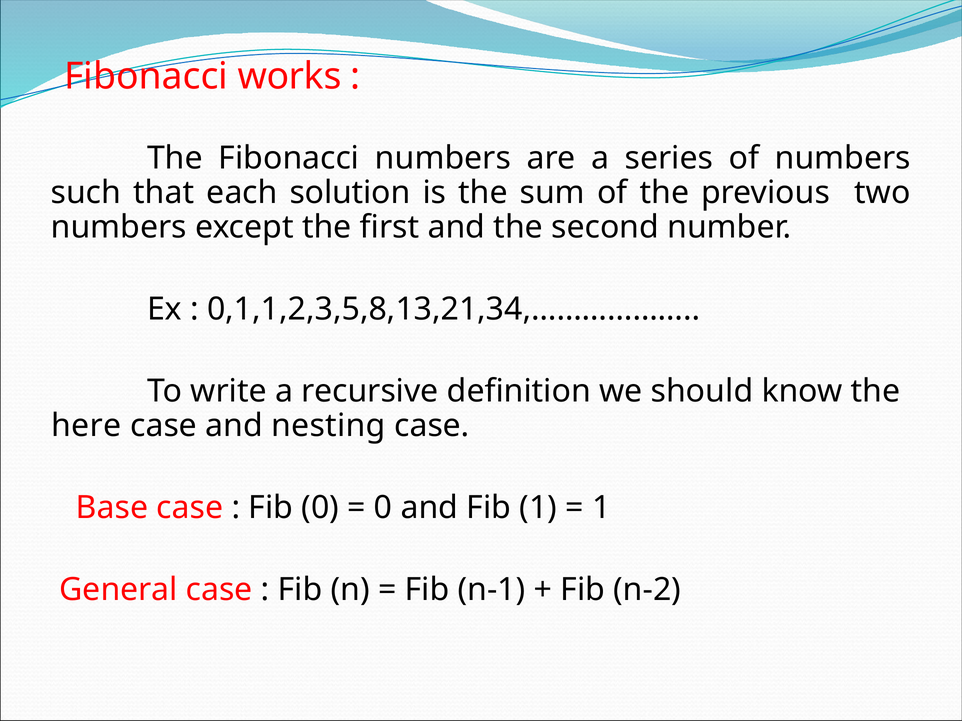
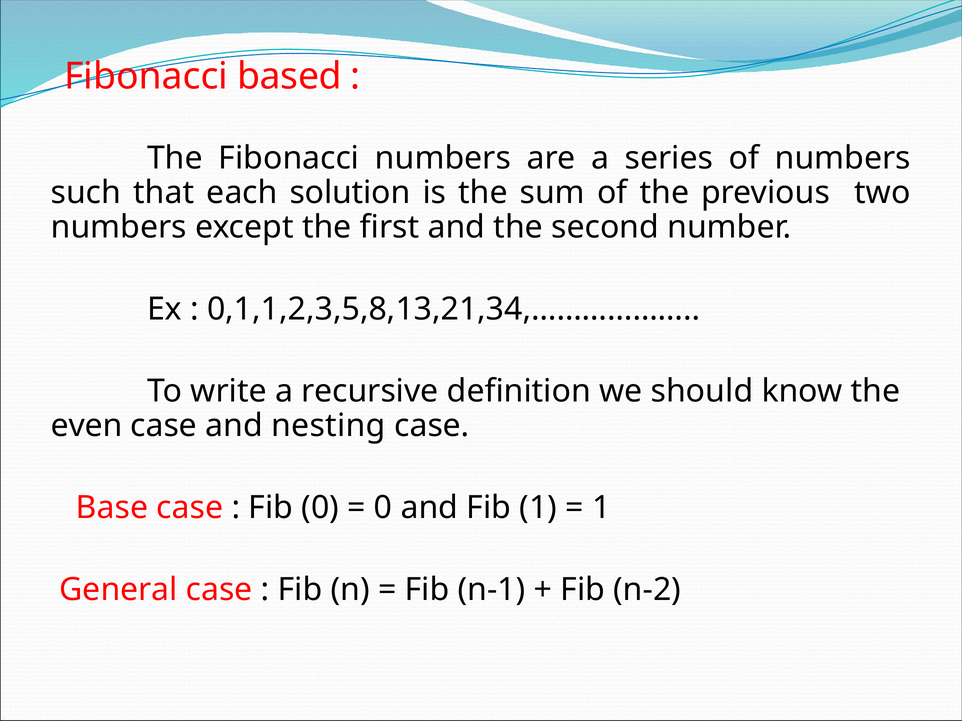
works: works -> based (290, 76)
here: here -> even (87, 426)
